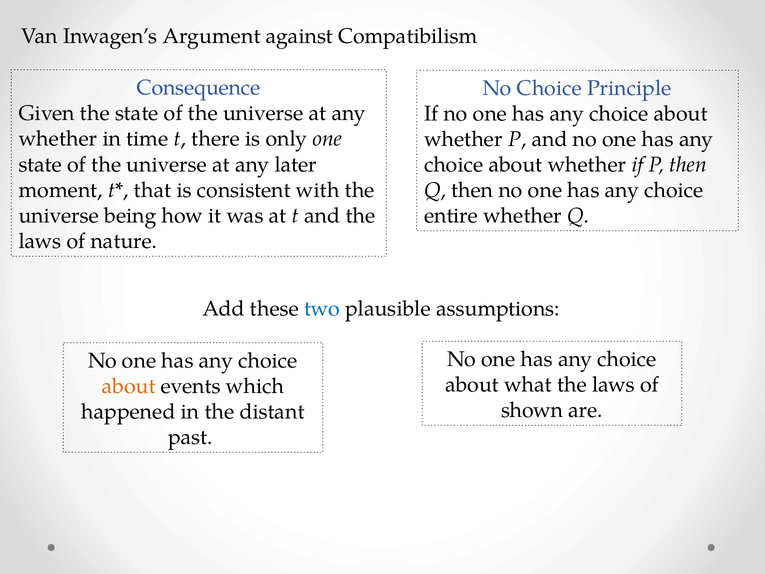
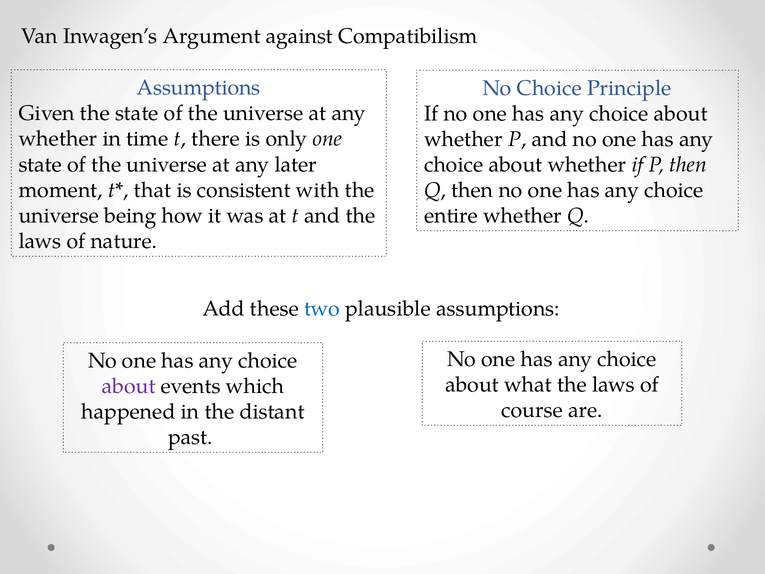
Consequence: Consequence -> Assumptions (199, 88)
about colour: orange -> purple (129, 386)
shown: shown -> course (532, 410)
